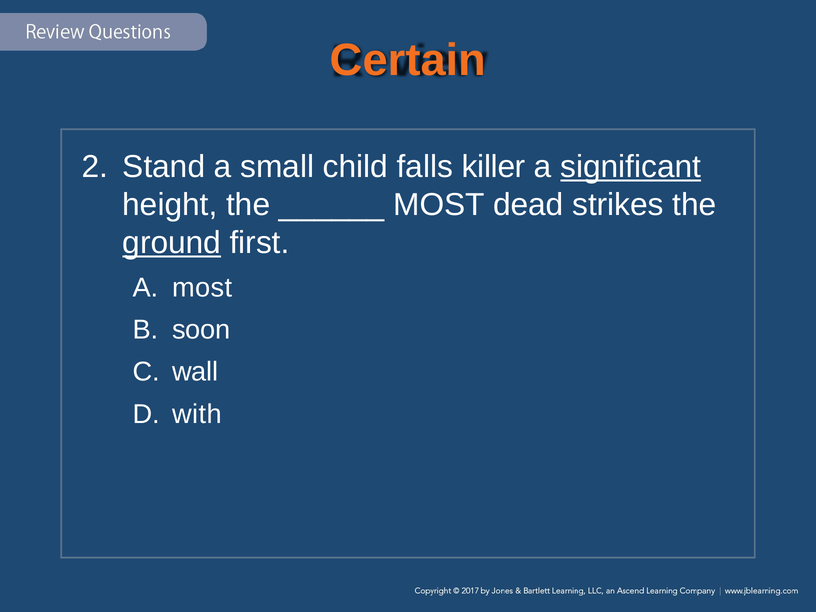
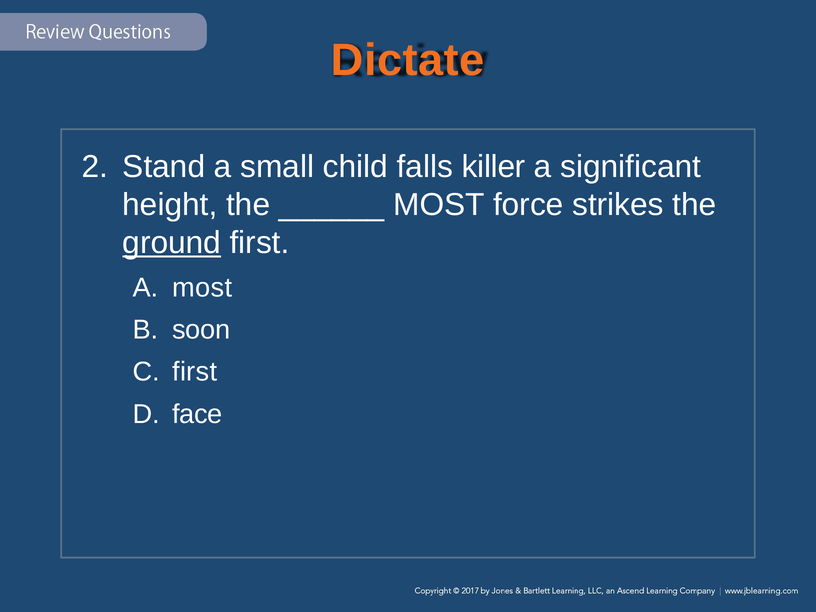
Certain: Certain -> Dictate (408, 60)
significant underline: present -> none (631, 167)
dead: dead -> force (528, 205)
wall: wall -> first (195, 372)
with: with -> face (197, 414)
